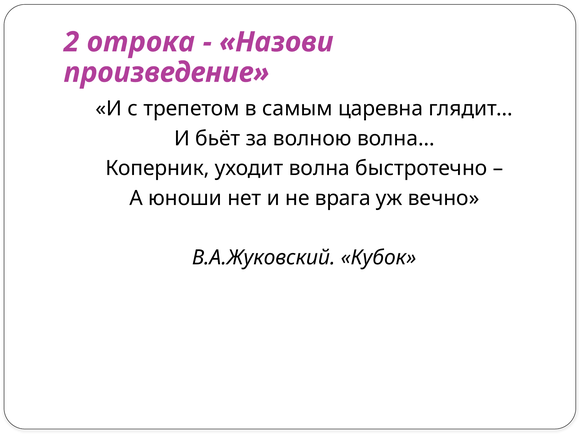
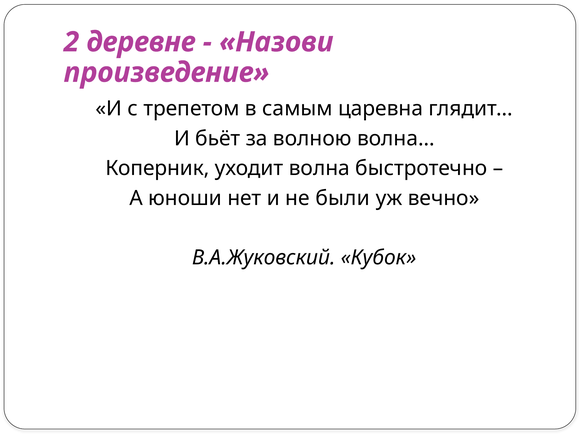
отрока: отрока -> деревне (141, 42)
врага: врага -> были (343, 198)
